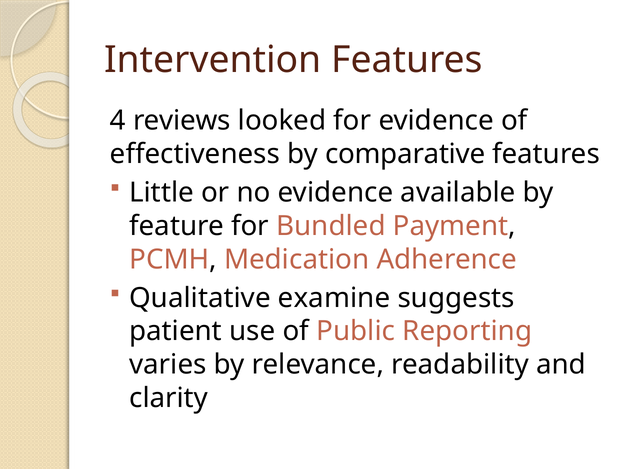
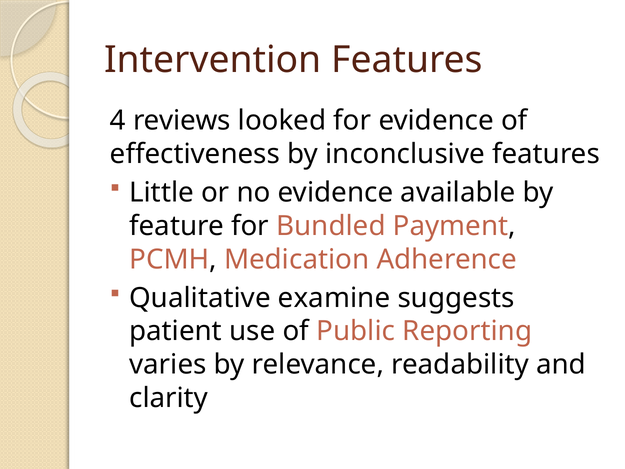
comparative: comparative -> inconclusive (405, 154)
